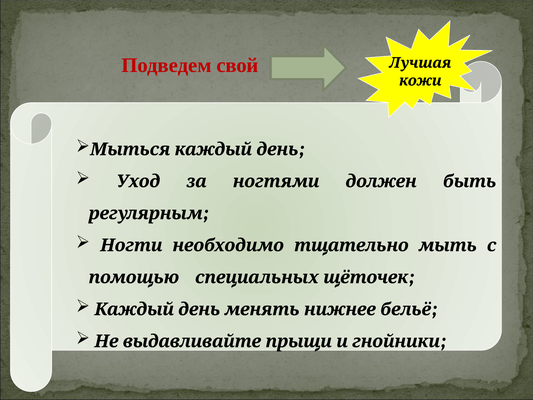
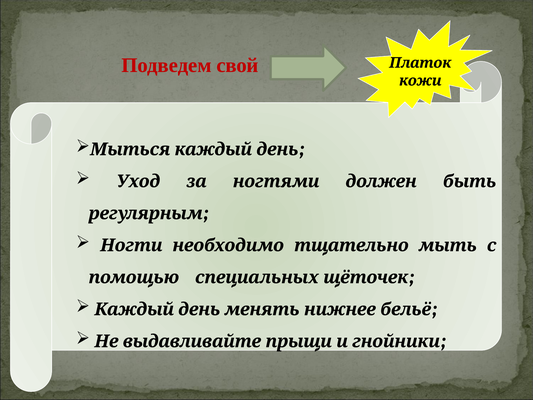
Лучшая: Лучшая -> Платок (420, 63)
